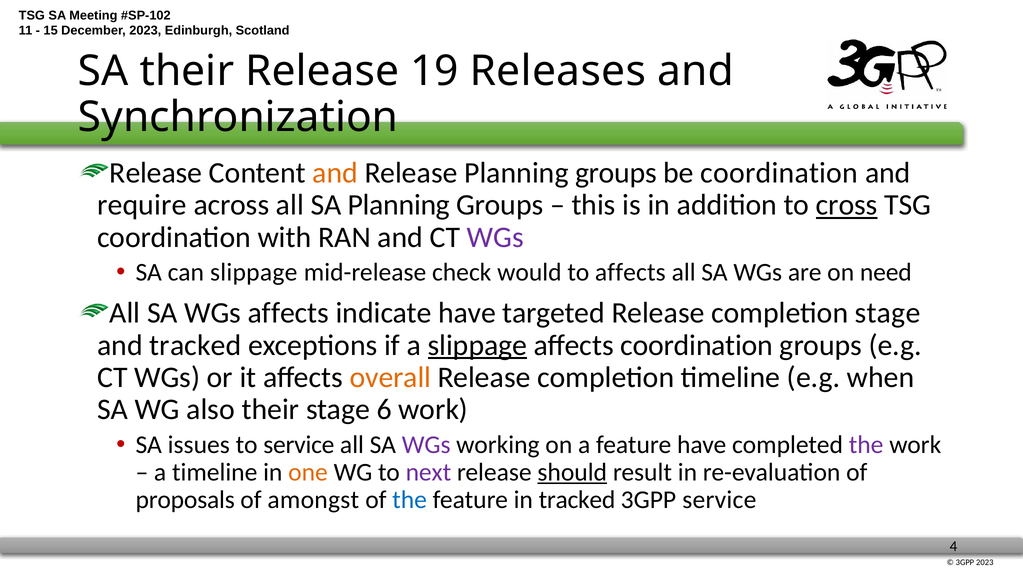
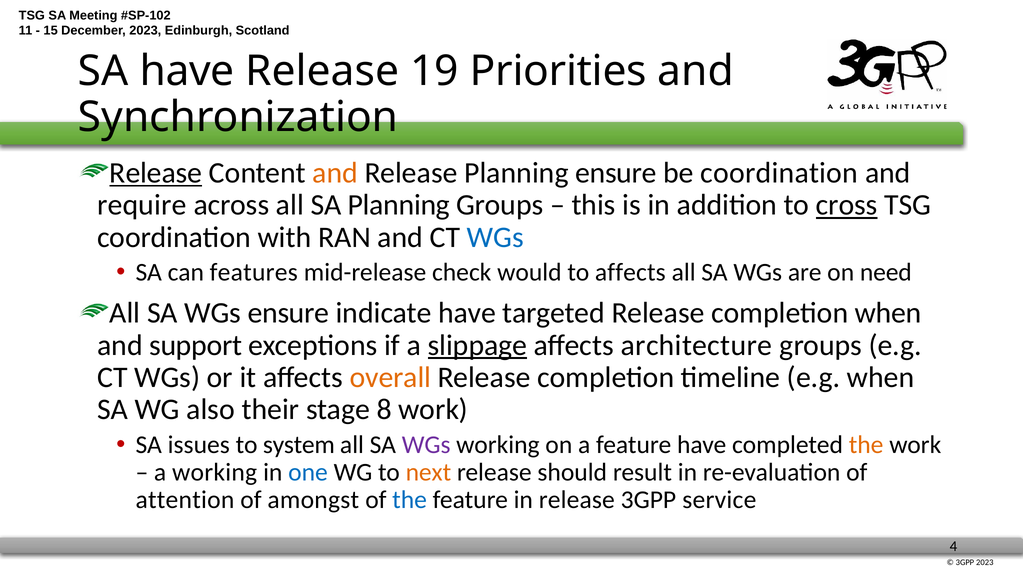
SA their: their -> have (187, 71)
Releases: Releases -> Priorities (558, 71)
Release underline: none -> present (156, 173)
Release Planning groups: groups -> ensure (616, 173)
WGs colour: purple -> blue (495, 237)
can slippage: slippage -> features (254, 273)
WGs affects: affects -> ensure (288, 313)
completion stage: stage -> when (888, 313)
and tracked: tracked -> support (196, 345)
affects coordination: coordination -> architecture (696, 345)
6: 6 -> 8 (384, 410)
to service: service -> system (299, 445)
the colour: purple -> orange (866, 445)
a timeline: timeline -> working (215, 473)
one colour: orange -> blue (308, 473)
next colour: purple -> orange (428, 473)
should underline: present -> none (572, 473)
proposals: proposals -> attention (185, 500)
in tracked: tracked -> release (577, 500)
